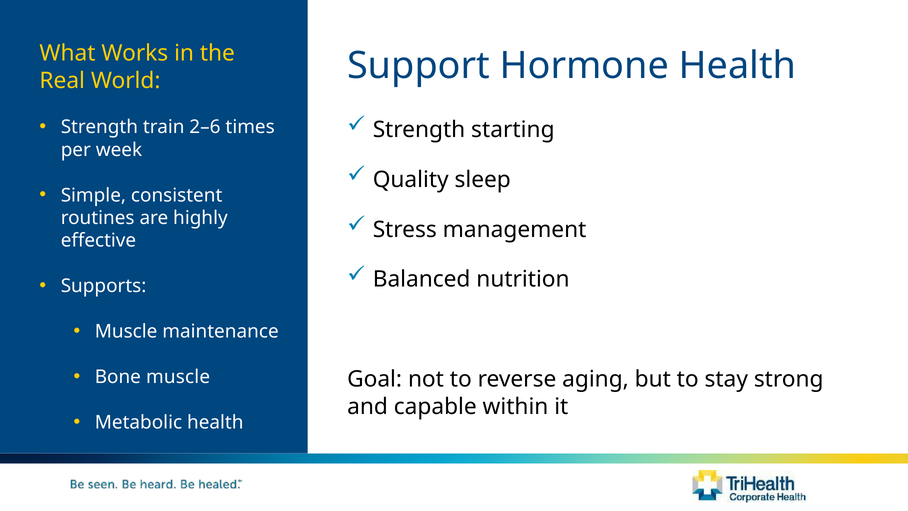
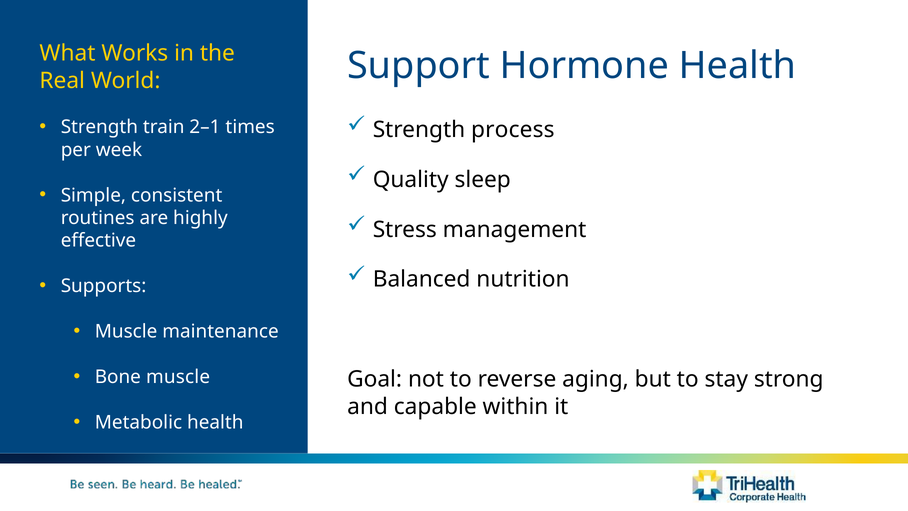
2–6: 2–6 -> 2–1 (205, 127)
starting: starting -> process (513, 130)
